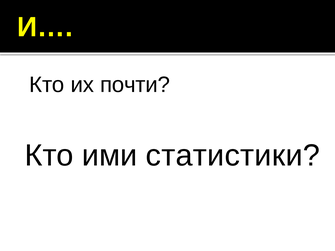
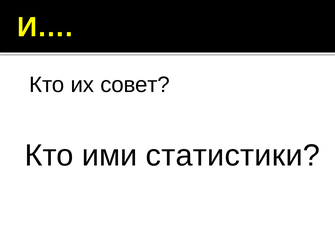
почти: почти -> совет (135, 85)
